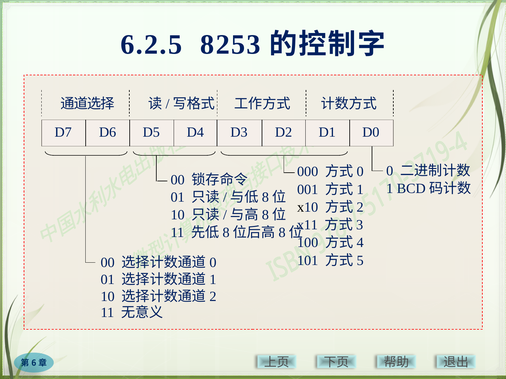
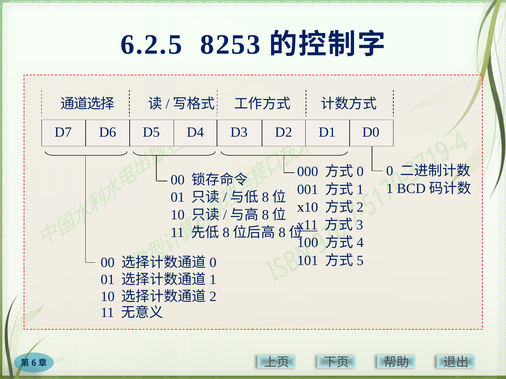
x11 underline: none -> present (307, 225)
